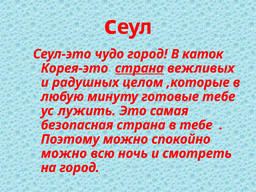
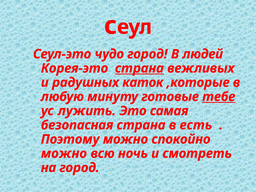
каток: каток -> людей (203, 54)
целом: целом -> каток (143, 82)
тебе underline: none -> present (219, 97)
в тебе: тебе -> есть (196, 125)
